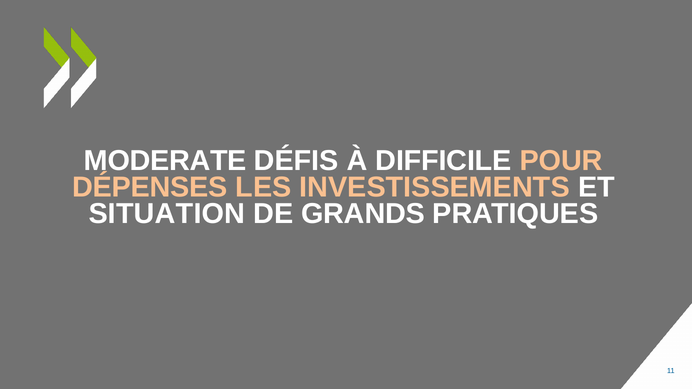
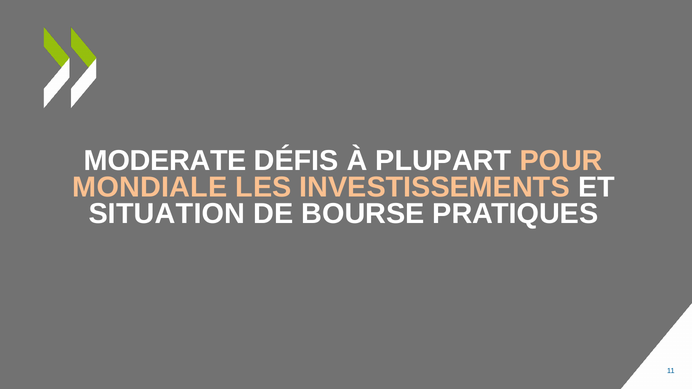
DIFFICILE: DIFFICILE -> PLUPART (443, 161)
DÉPENSES: DÉPENSES -> MONDIALE (150, 187)
GRANDS: GRANDS -> BOURSE (363, 214)
